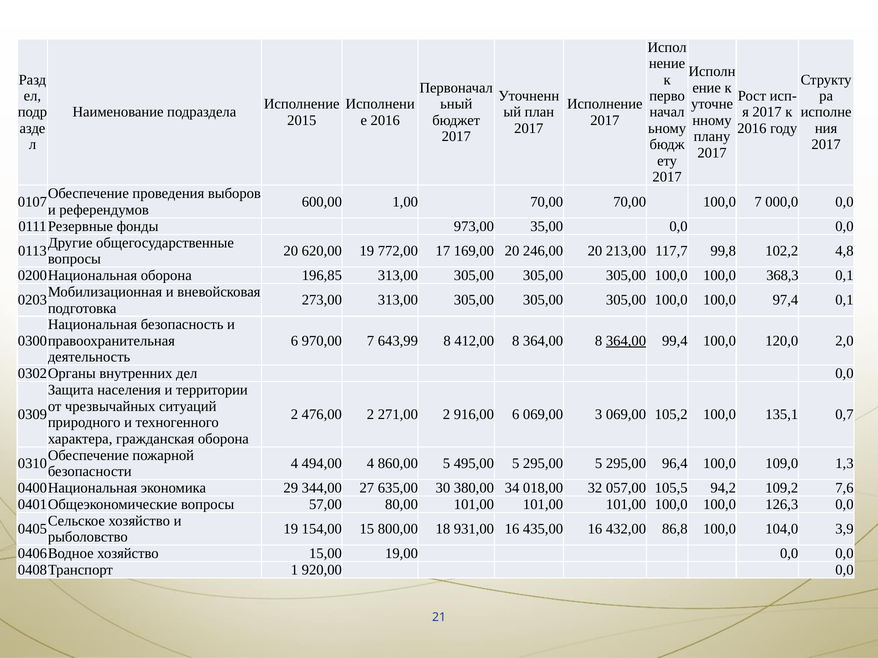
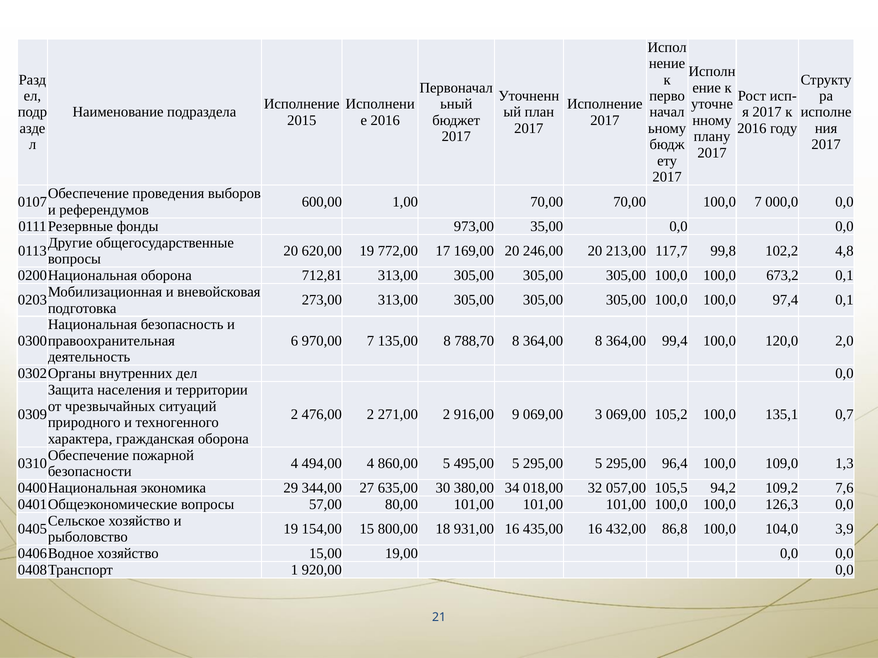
196,85: 196,85 -> 712,81 (322, 276)
368,3: 368,3 -> 673,2 (782, 276)
643,99: 643,99 -> 135,00 (398, 341)
412,00: 412,00 -> 788,70 (474, 341)
364,00 underline: present -> none (626, 341)
916,00 6: 6 -> 9 (516, 415)
